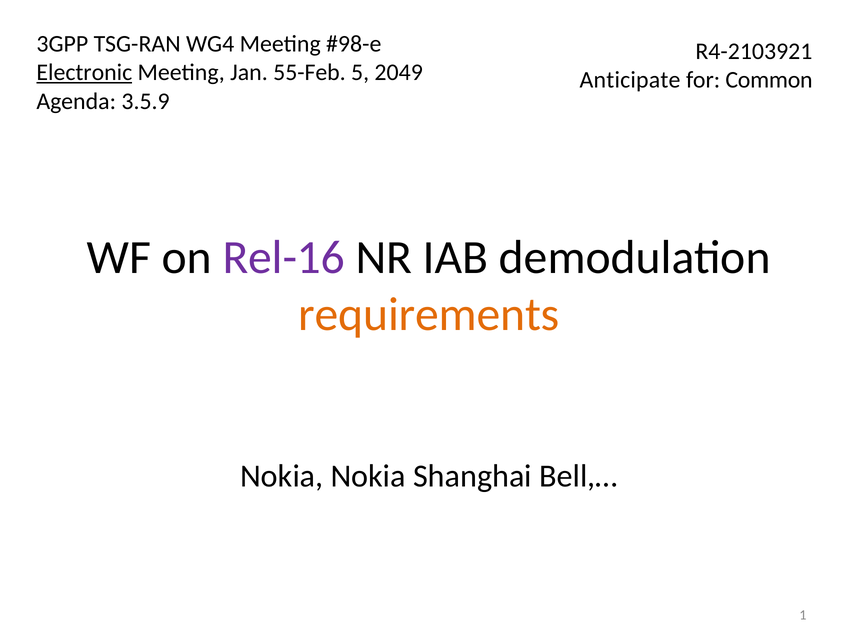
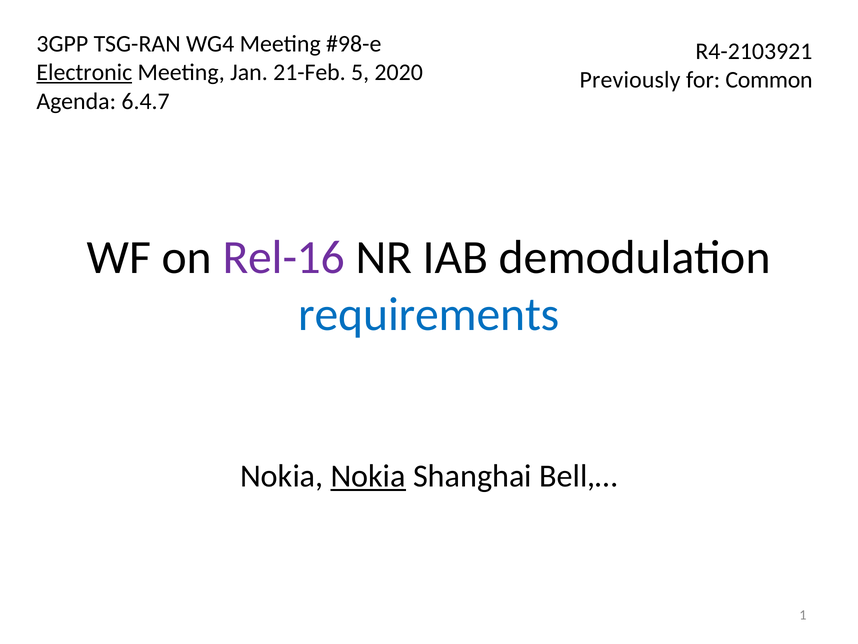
55-Feb: 55-Feb -> 21-Feb (309, 73)
2049: 2049 -> 2020 (399, 73)
Anticipate: Anticipate -> Previously (630, 80)
3.5.9: 3.5.9 -> 6.4.7 (146, 101)
requirements colour: orange -> blue (429, 314)
Nokia underline: none -> present (368, 476)
